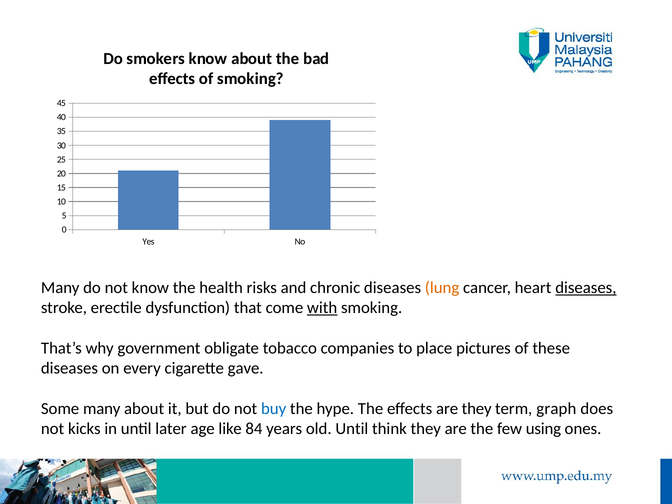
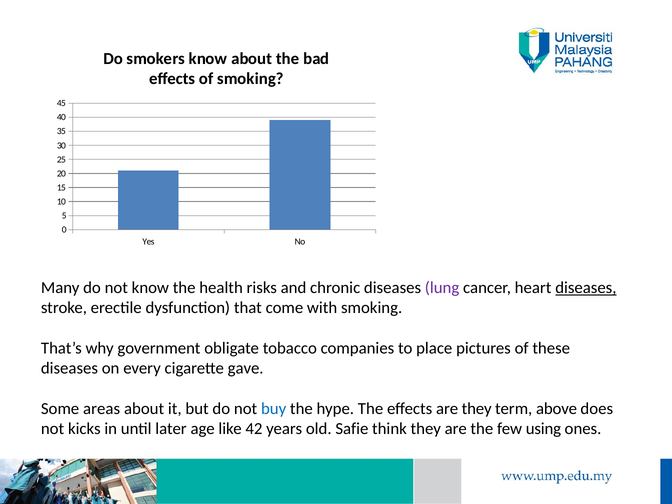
lung colour: orange -> purple (442, 288)
with underline: present -> none (322, 308)
Some many: many -> areas (102, 409)
graph: graph -> above (557, 409)
84: 84 -> 42 (254, 429)
old Until: Until -> Safie (352, 429)
